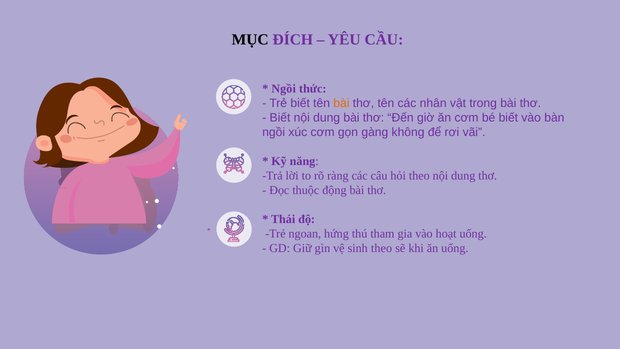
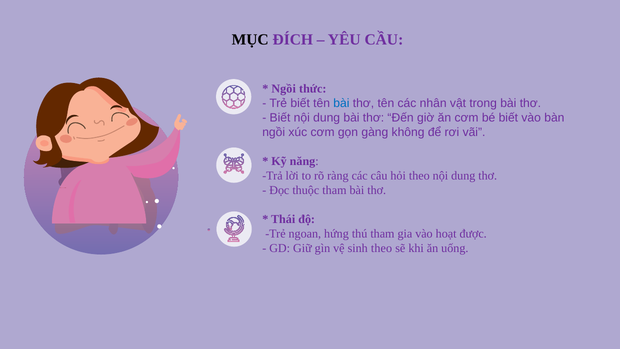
bài colour: orange -> blue (341, 103)
thuộc động: động -> tham (334, 190)
hoạt uống: uống -> được (473, 233)
